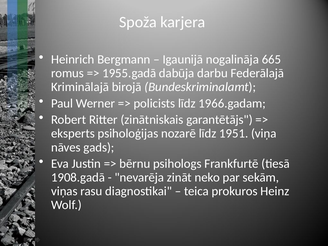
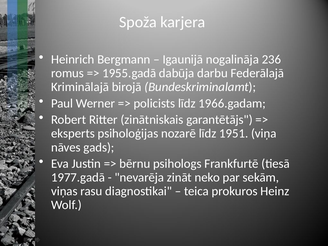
665: 665 -> 236 (271, 59)
1908.gadā: 1908.gadā -> 1977.gadā (78, 177)
